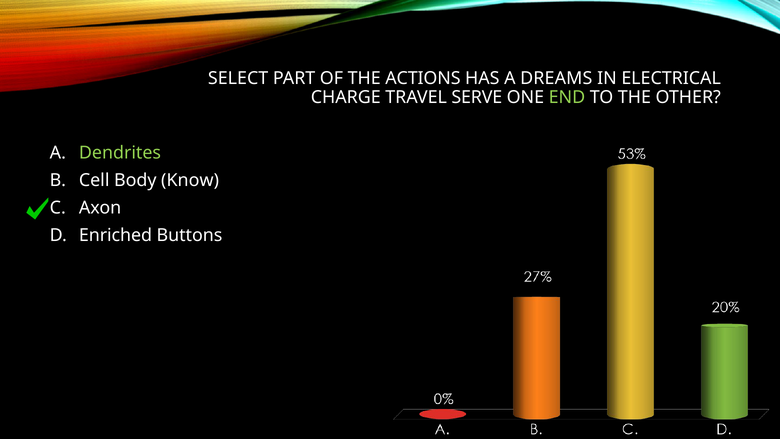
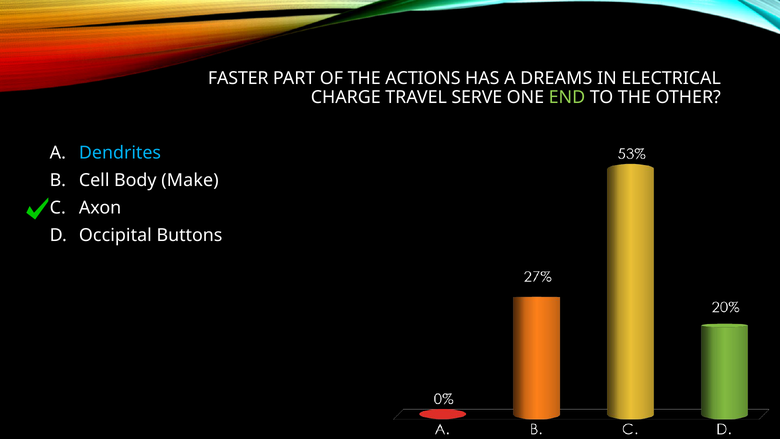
SELECT: SELECT -> FASTER (238, 78)
Dendrites colour: light green -> light blue (120, 153)
Know: Know -> Make (190, 180)
Enriched: Enriched -> Occipital (115, 235)
